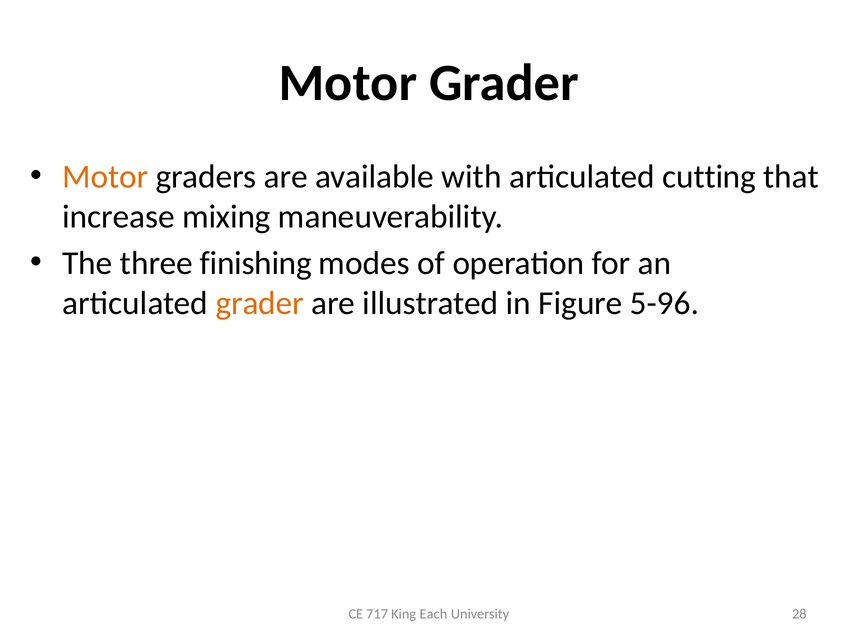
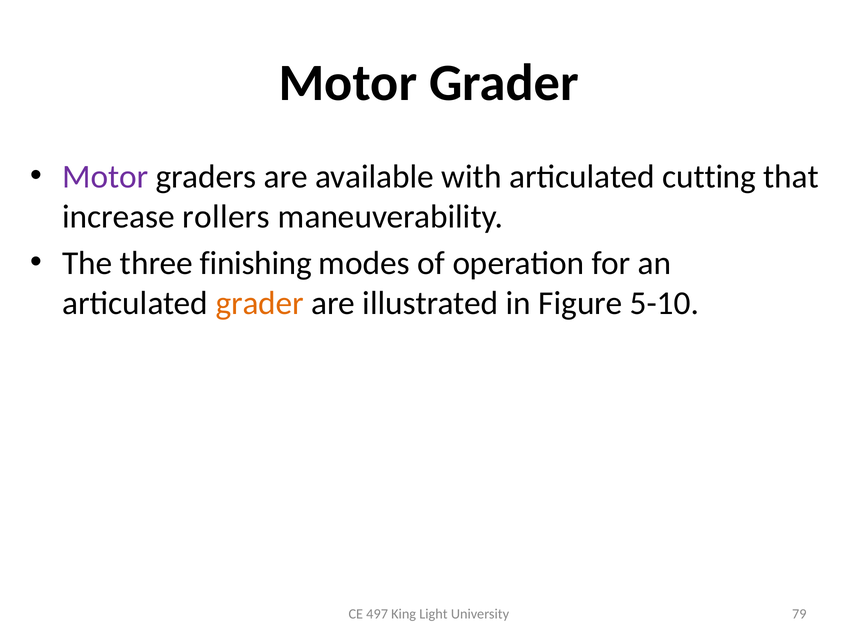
Motor colour: orange -> purple (105, 177)
mixing: mixing -> rollers (226, 217)
5-96: 5-96 -> 5-10 (664, 303)
717: 717 -> 497 (377, 614)
Each: Each -> Light (433, 614)
28: 28 -> 79 (799, 614)
